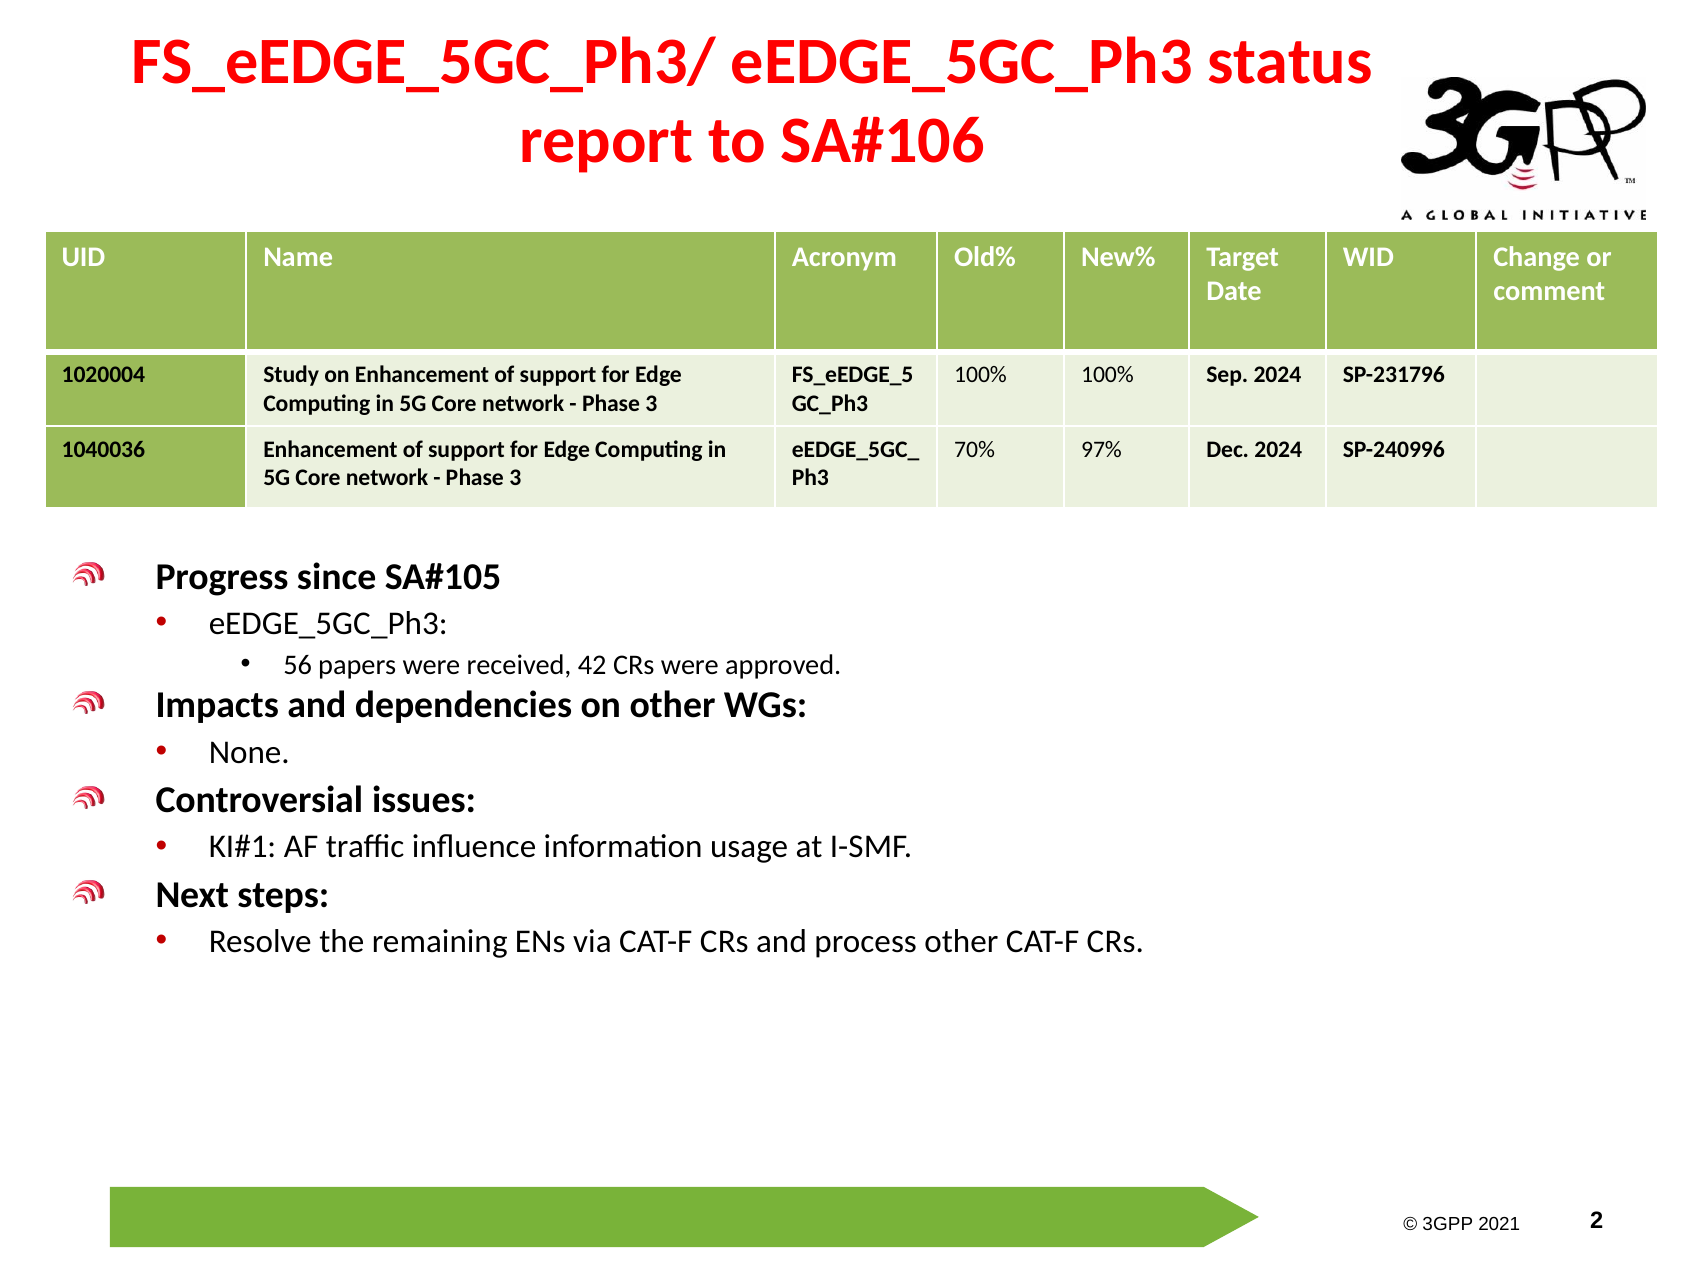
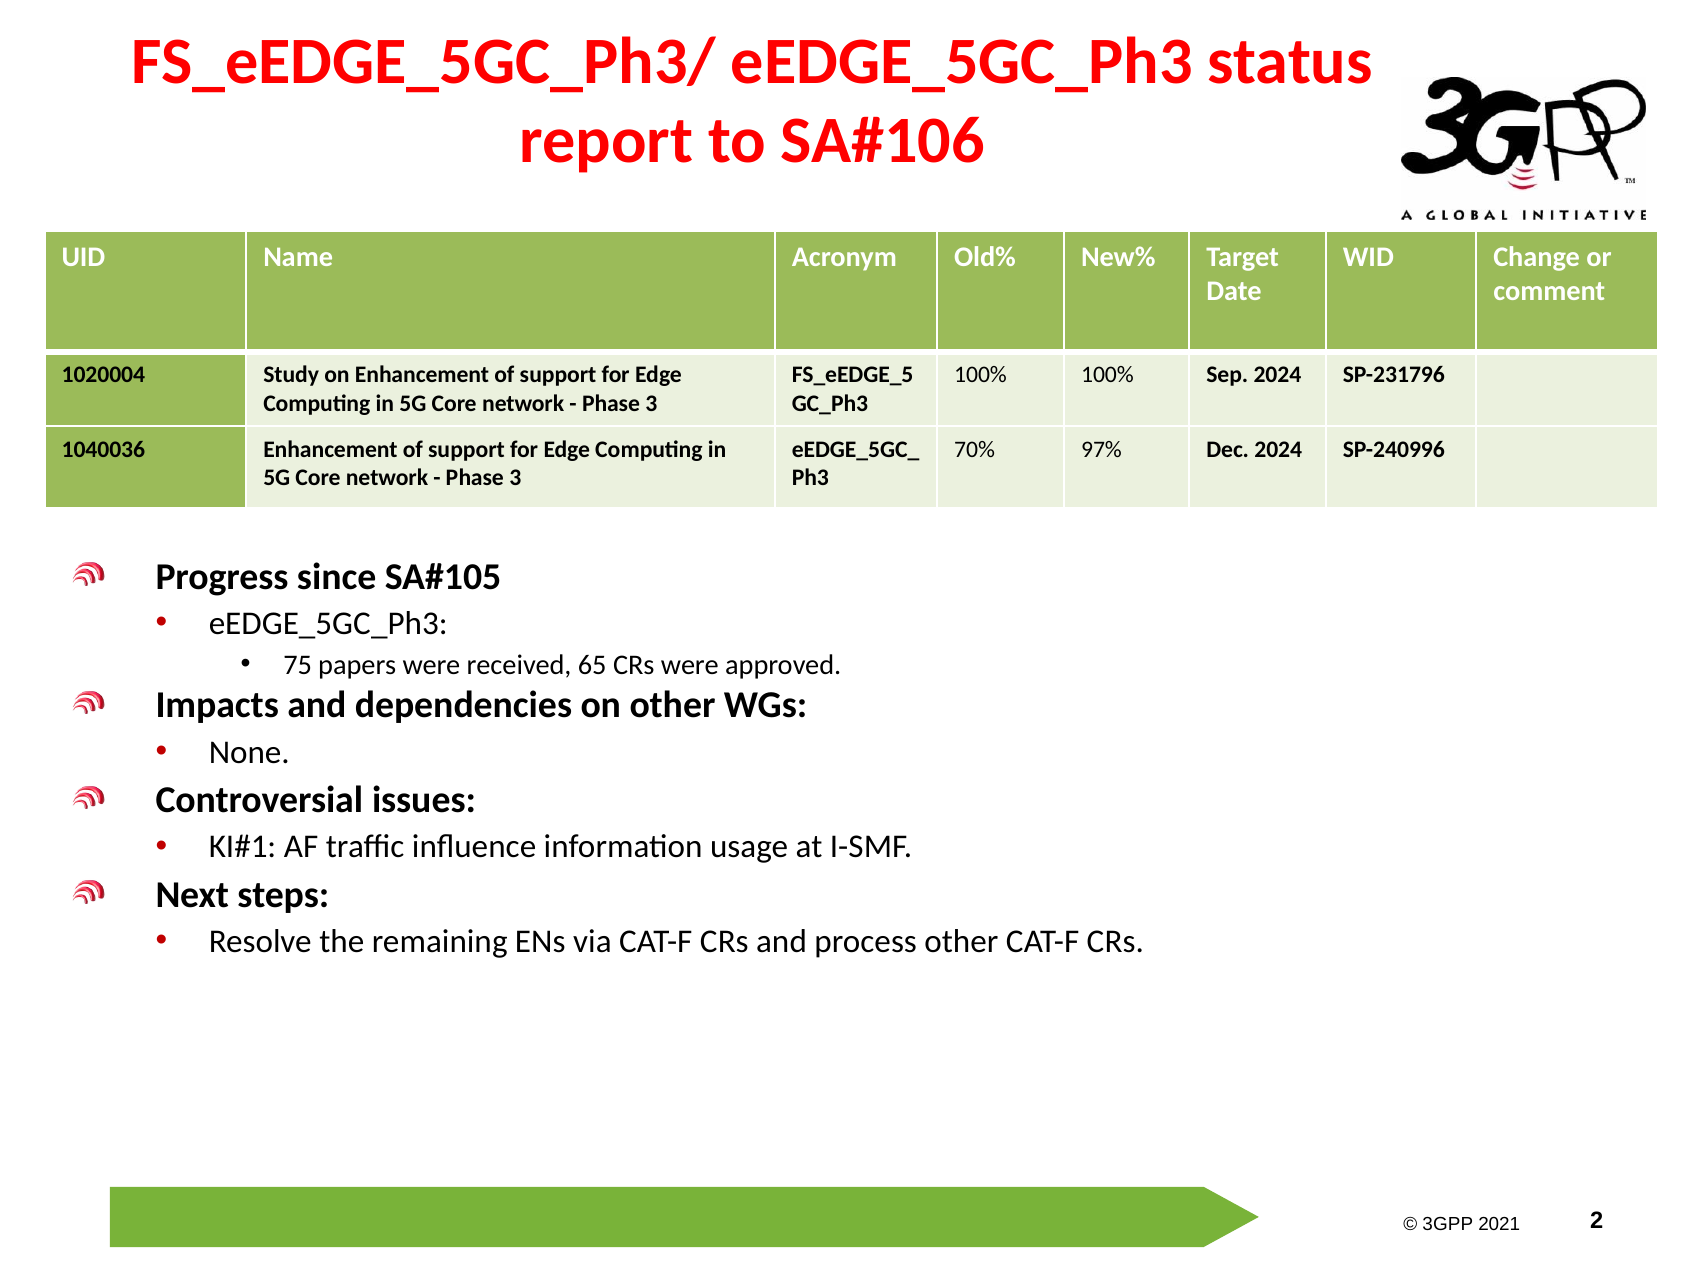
56: 56 -> 75 (298, 665)
42: 42 -> 65 (592, 665)
